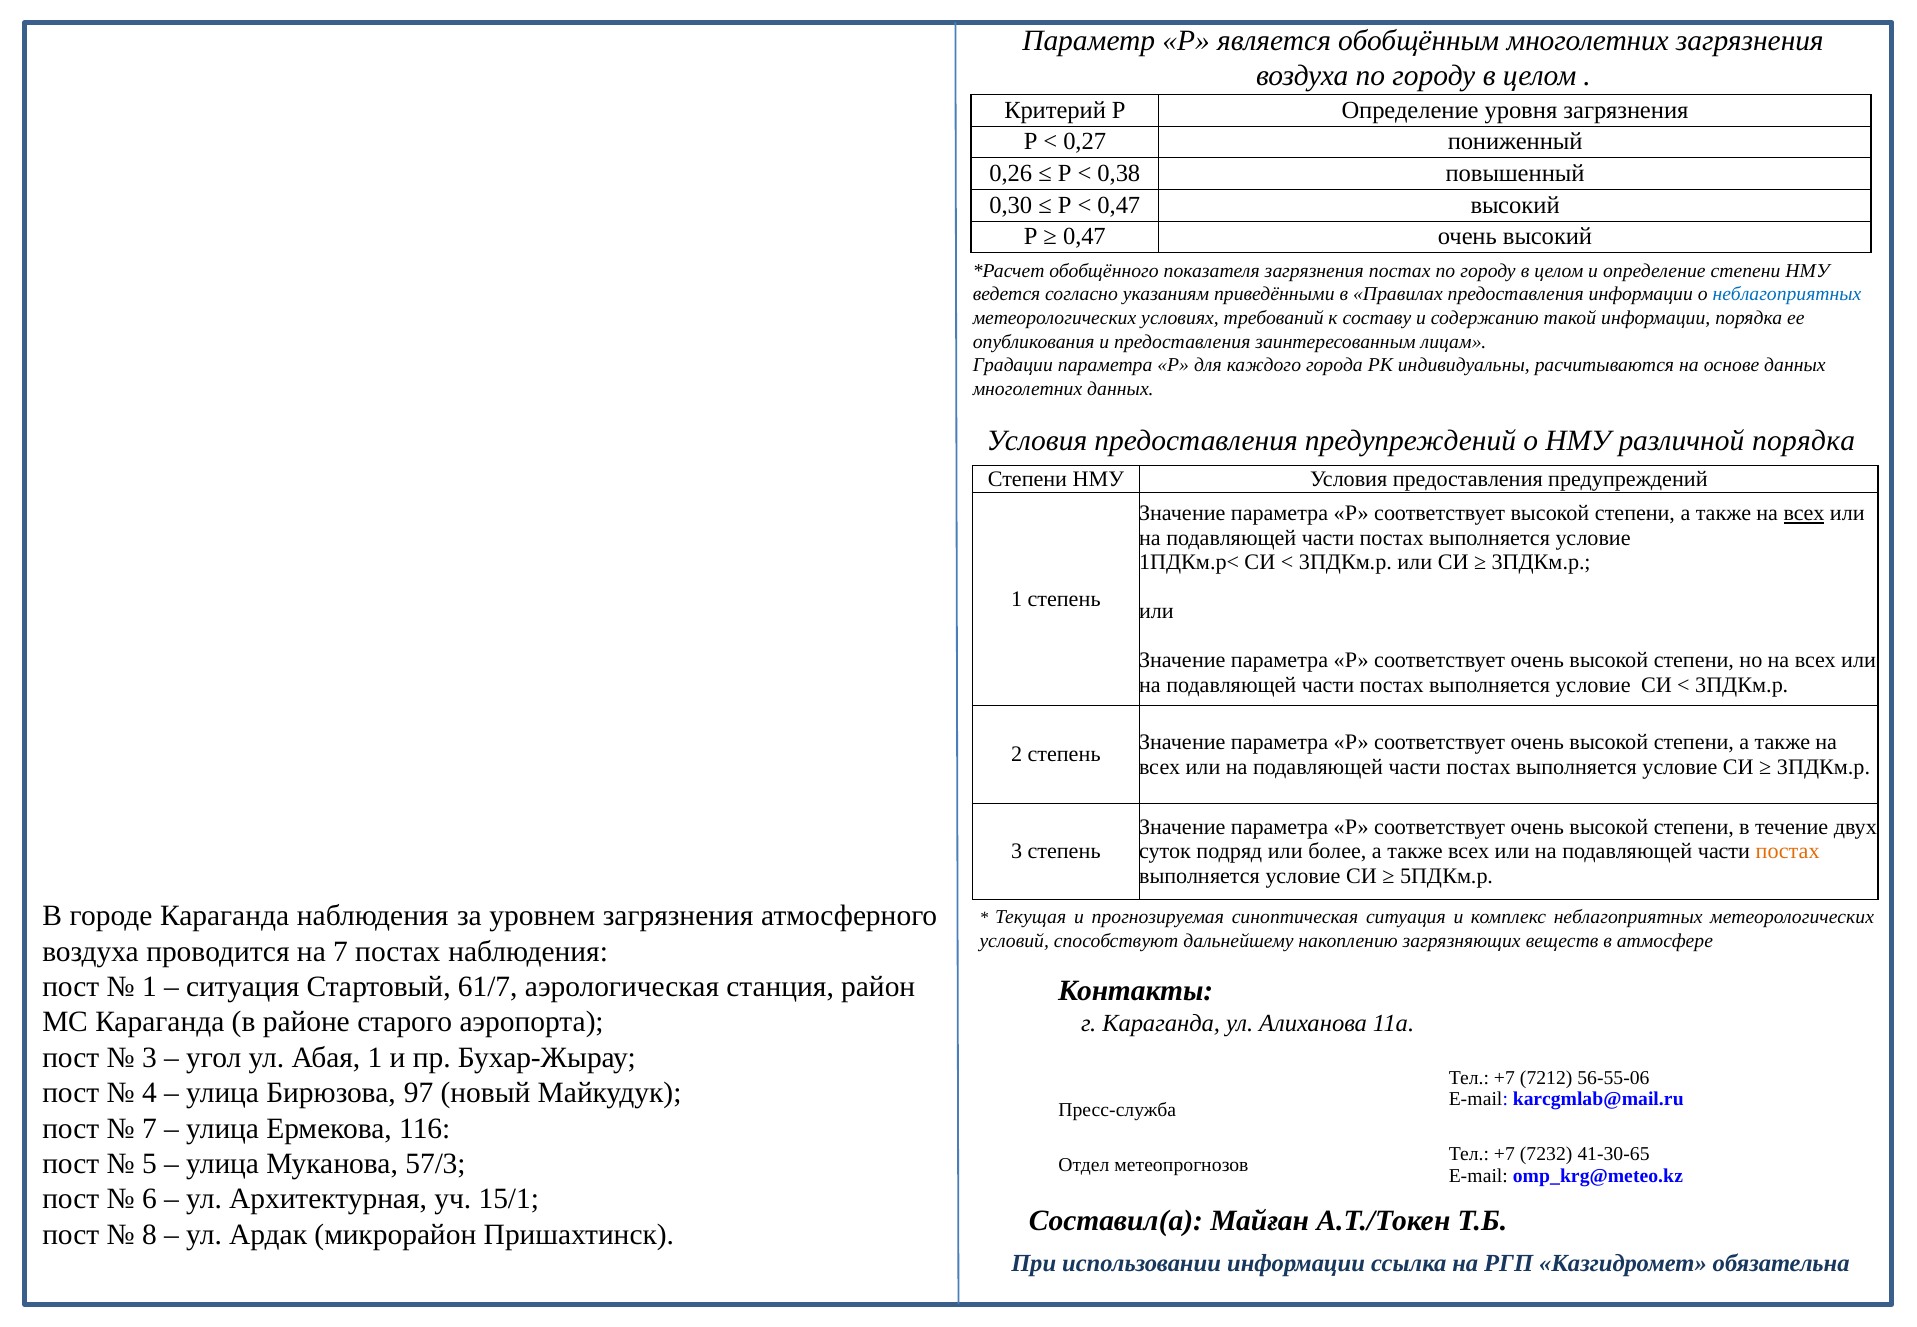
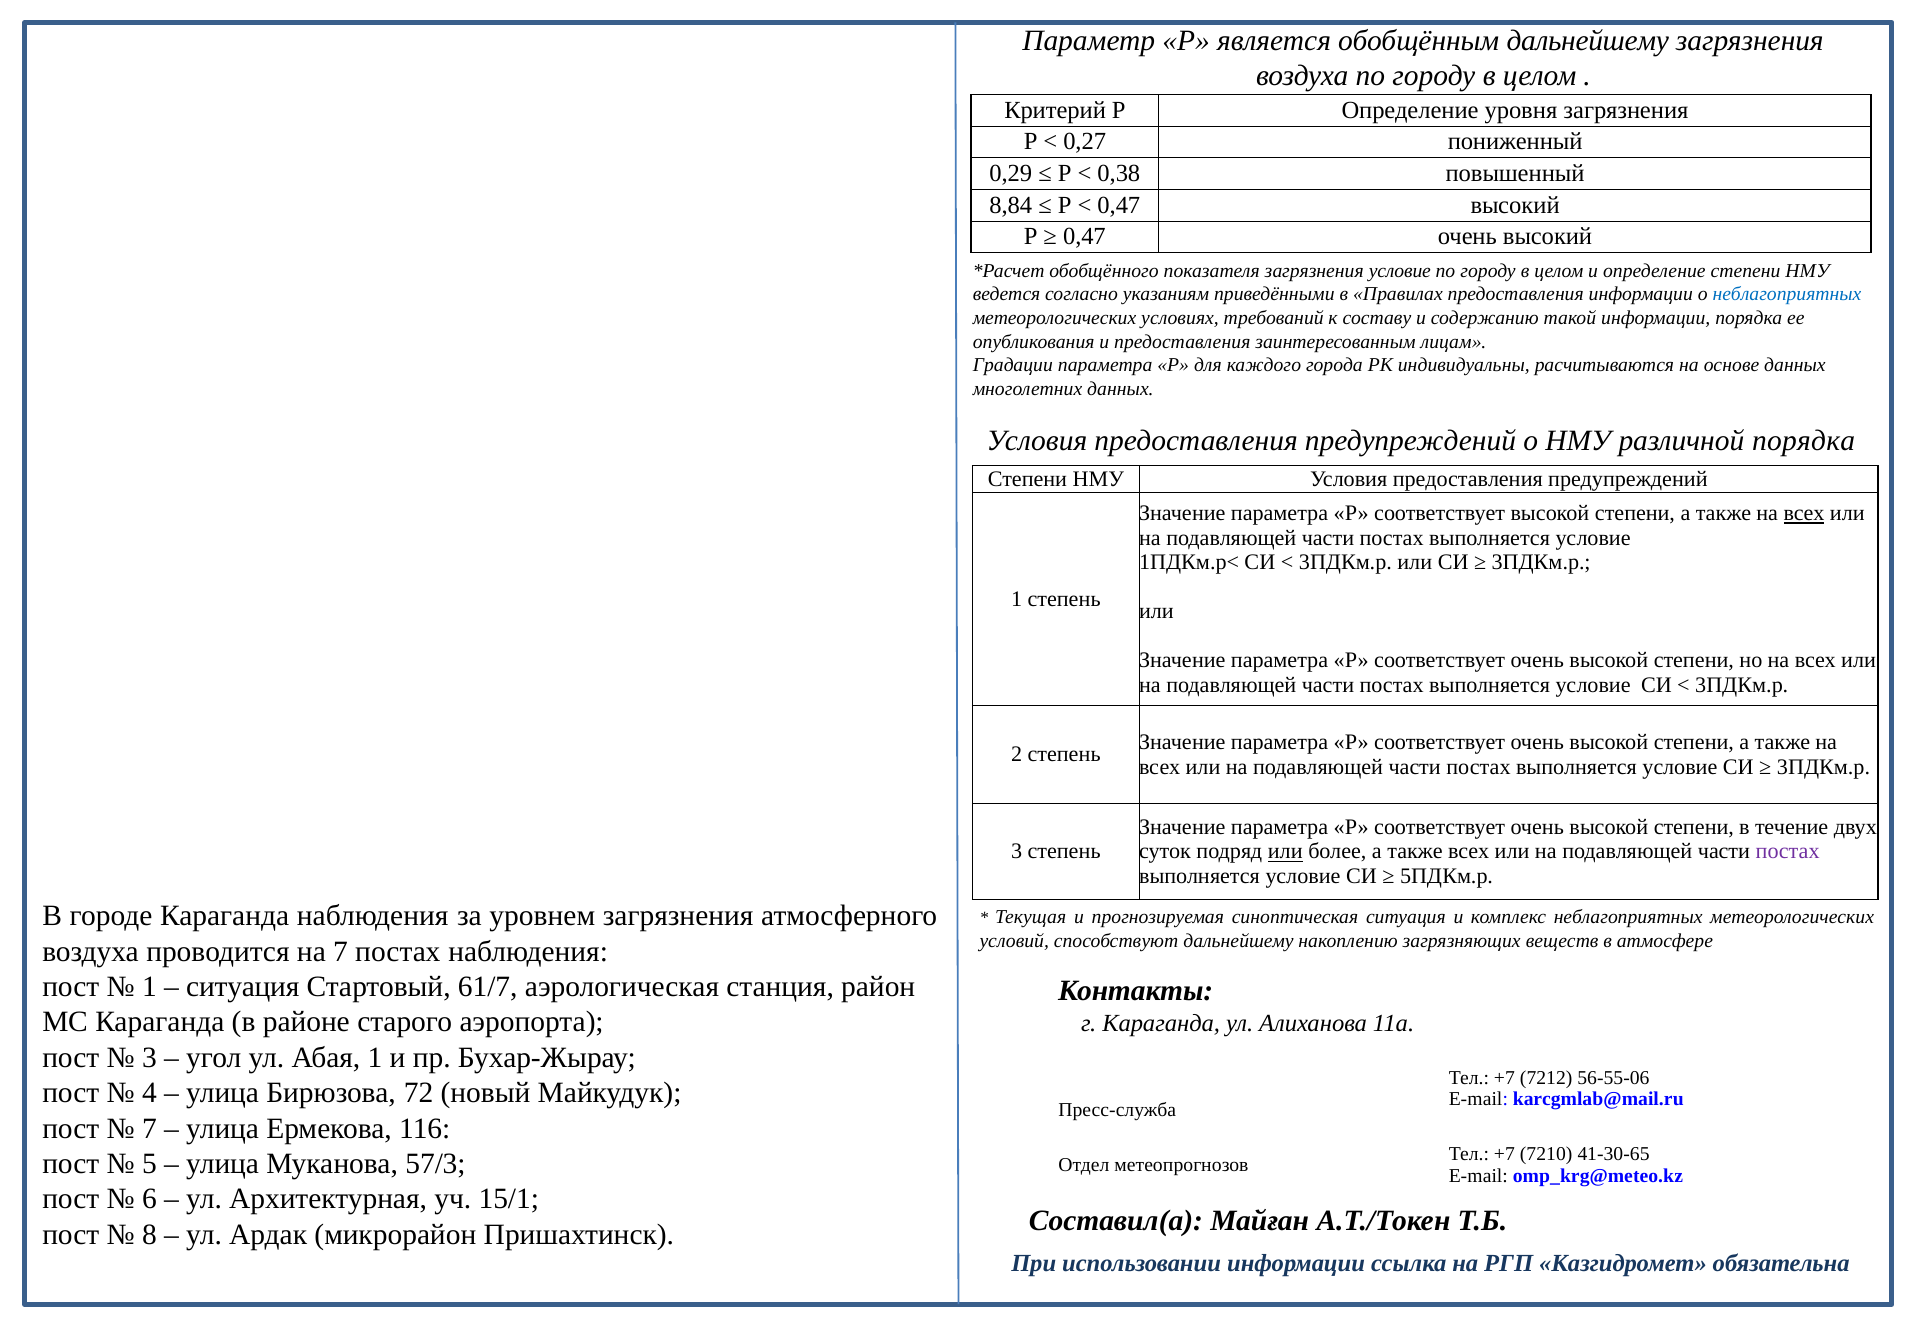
обобщённым многолетних: многолетних -> дальнейшему (1588, 41)
0,26: 0,26 -> 0,29 (1011, 174)
0,30: 0,30 -> 8,84 (1011, 205)
загрязнения постах: постах -> условие (1400, 271)
или underline: none -> present (1285, 852)
постах colour: orange -> purple (1788, 852)
97: 97 -> 72 (419, 1093)
7232: 7232 -> 7210 (1546, 1154)
